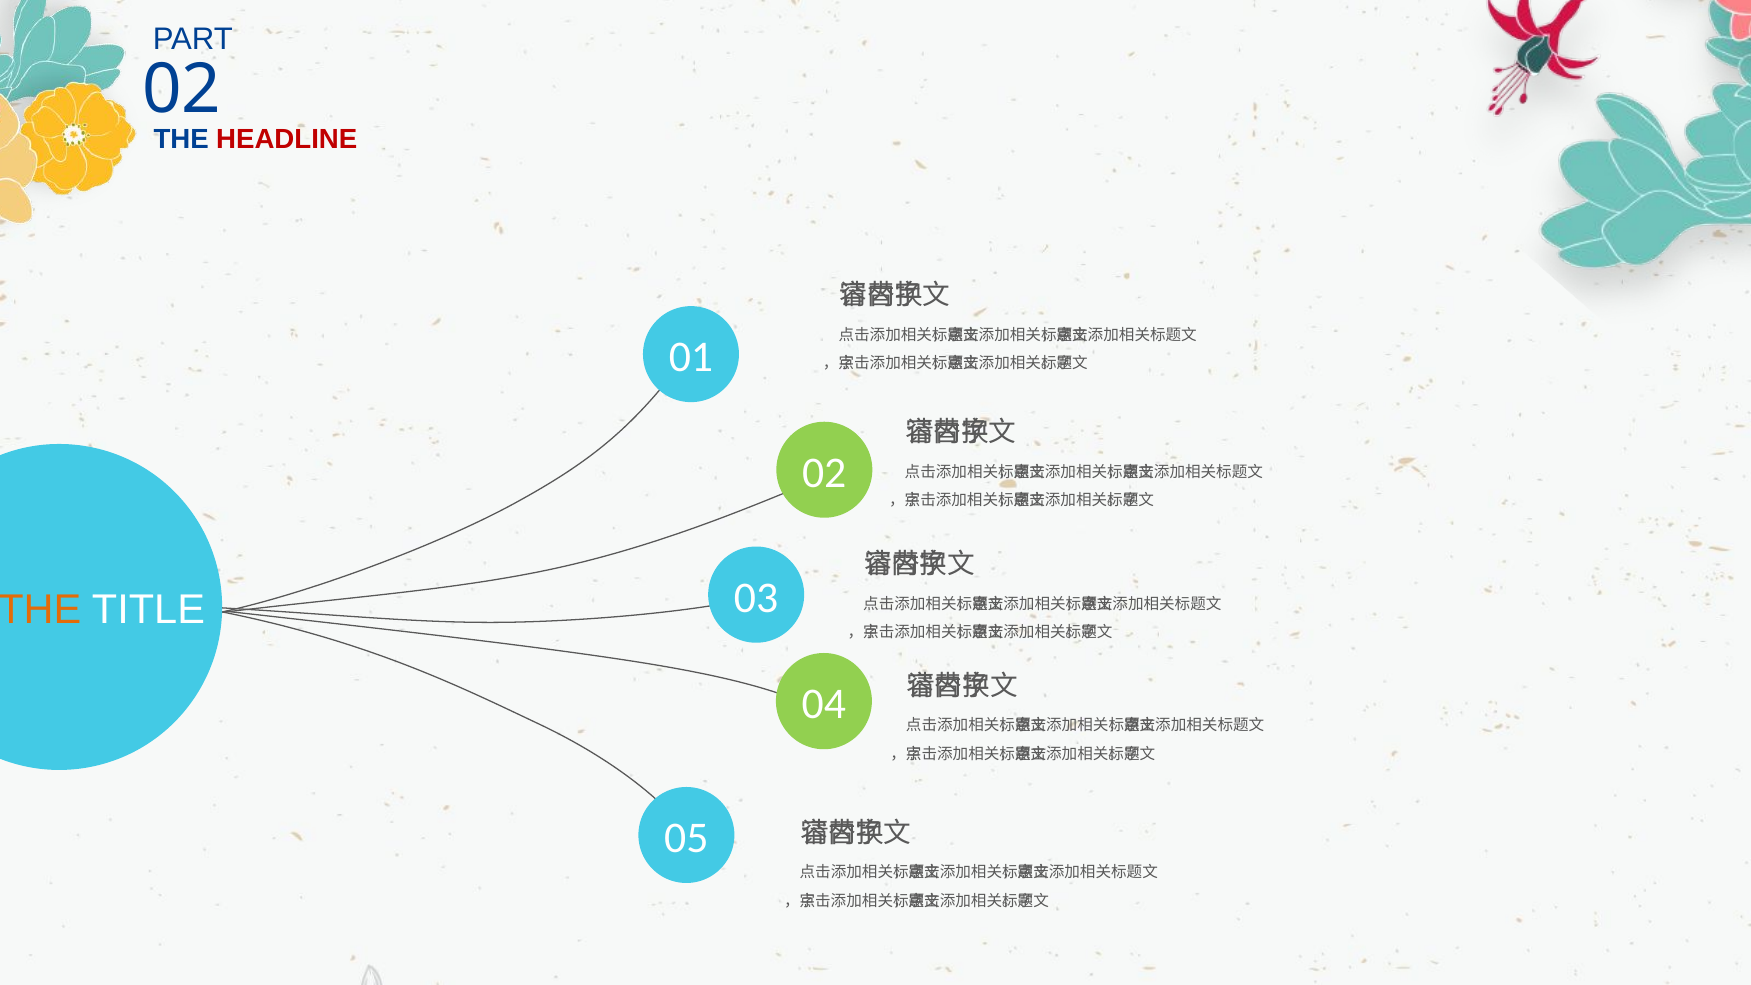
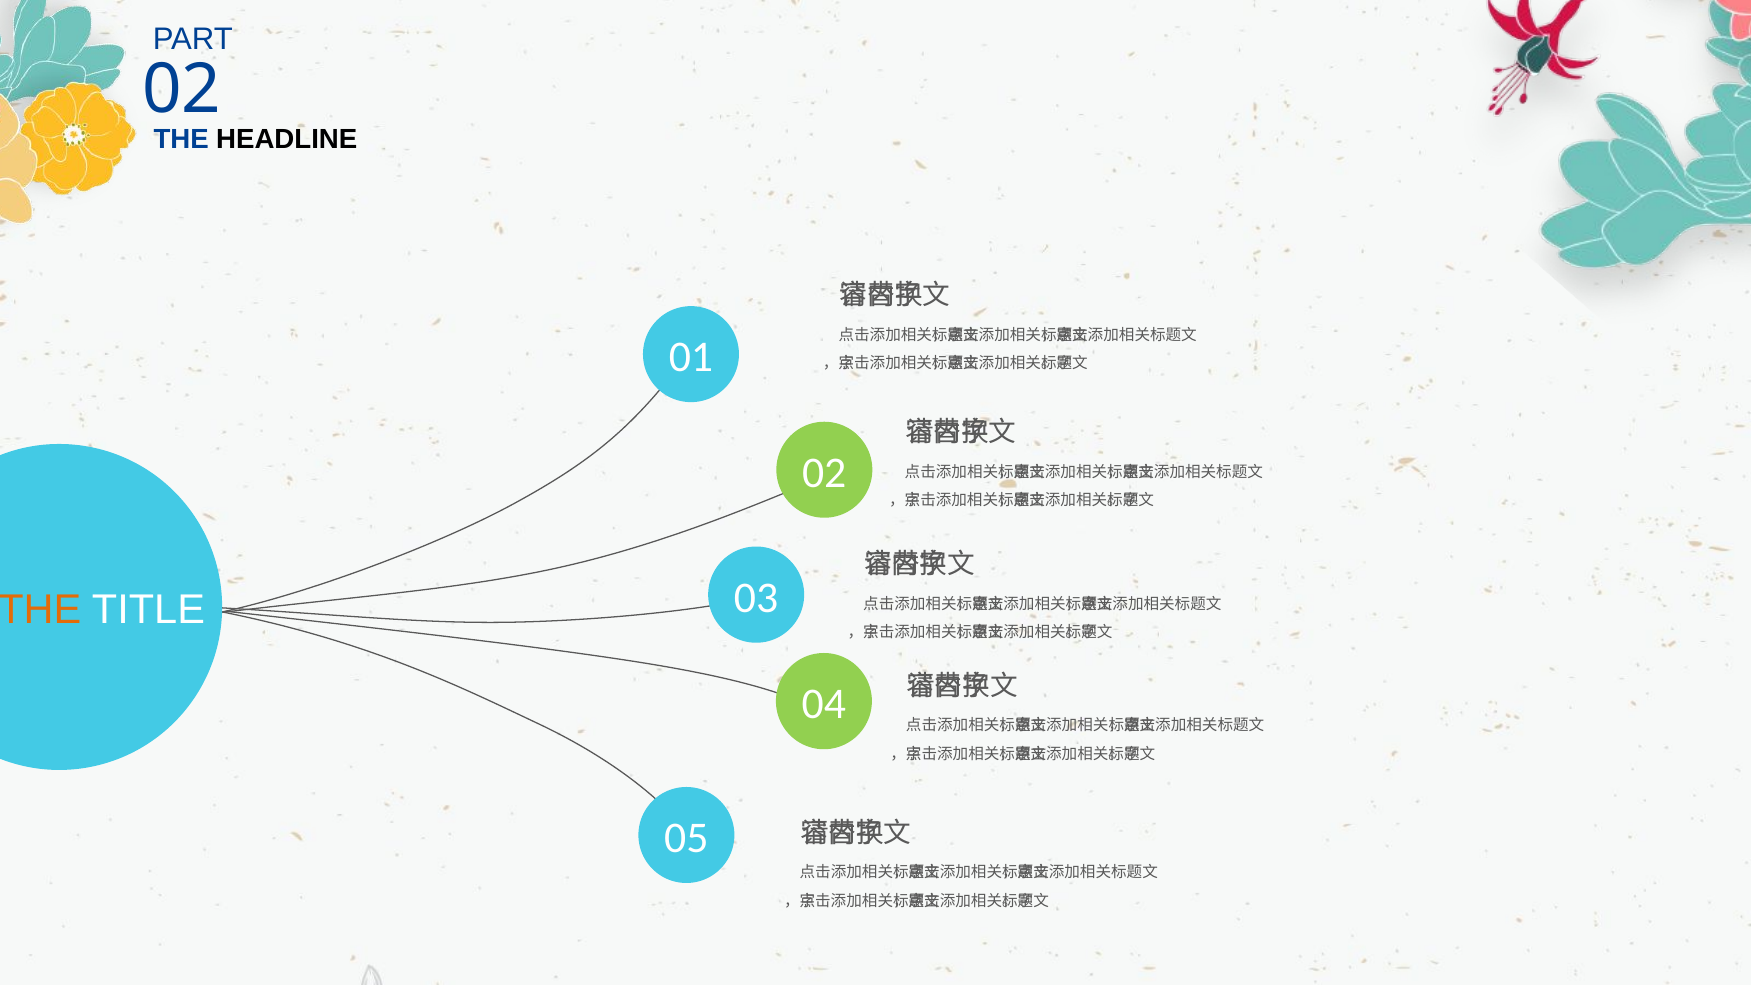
HEADLINE colour: red -> black (287, 140)
